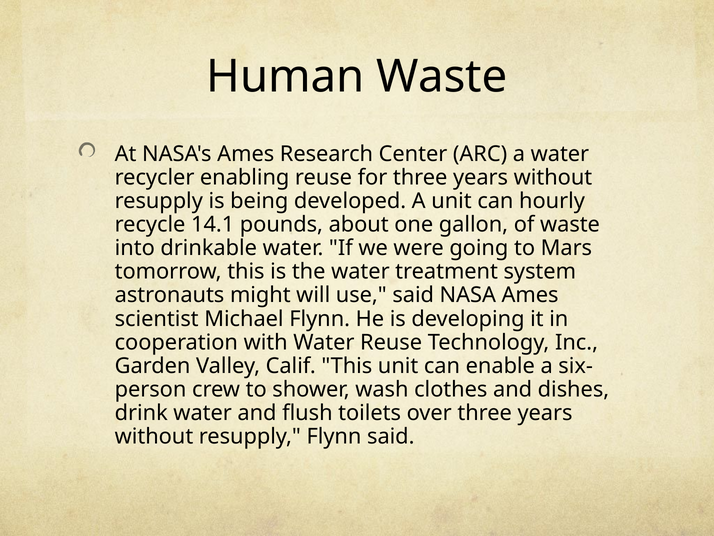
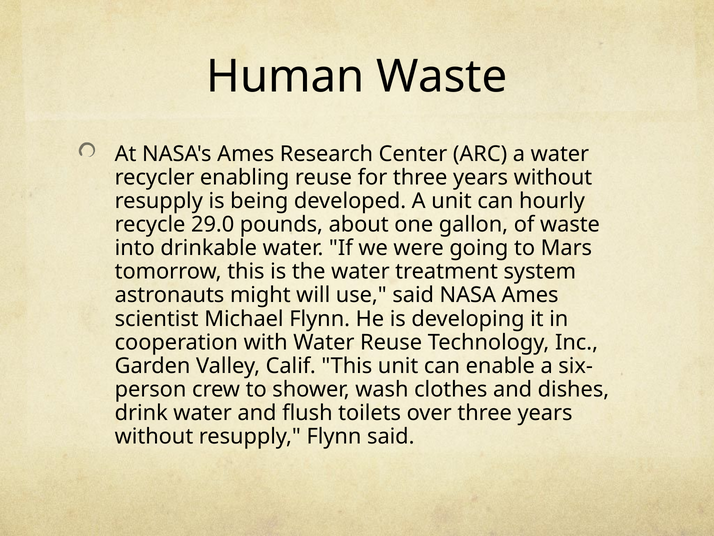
14.1: 14.1 -> 29.0 (213, 224)
